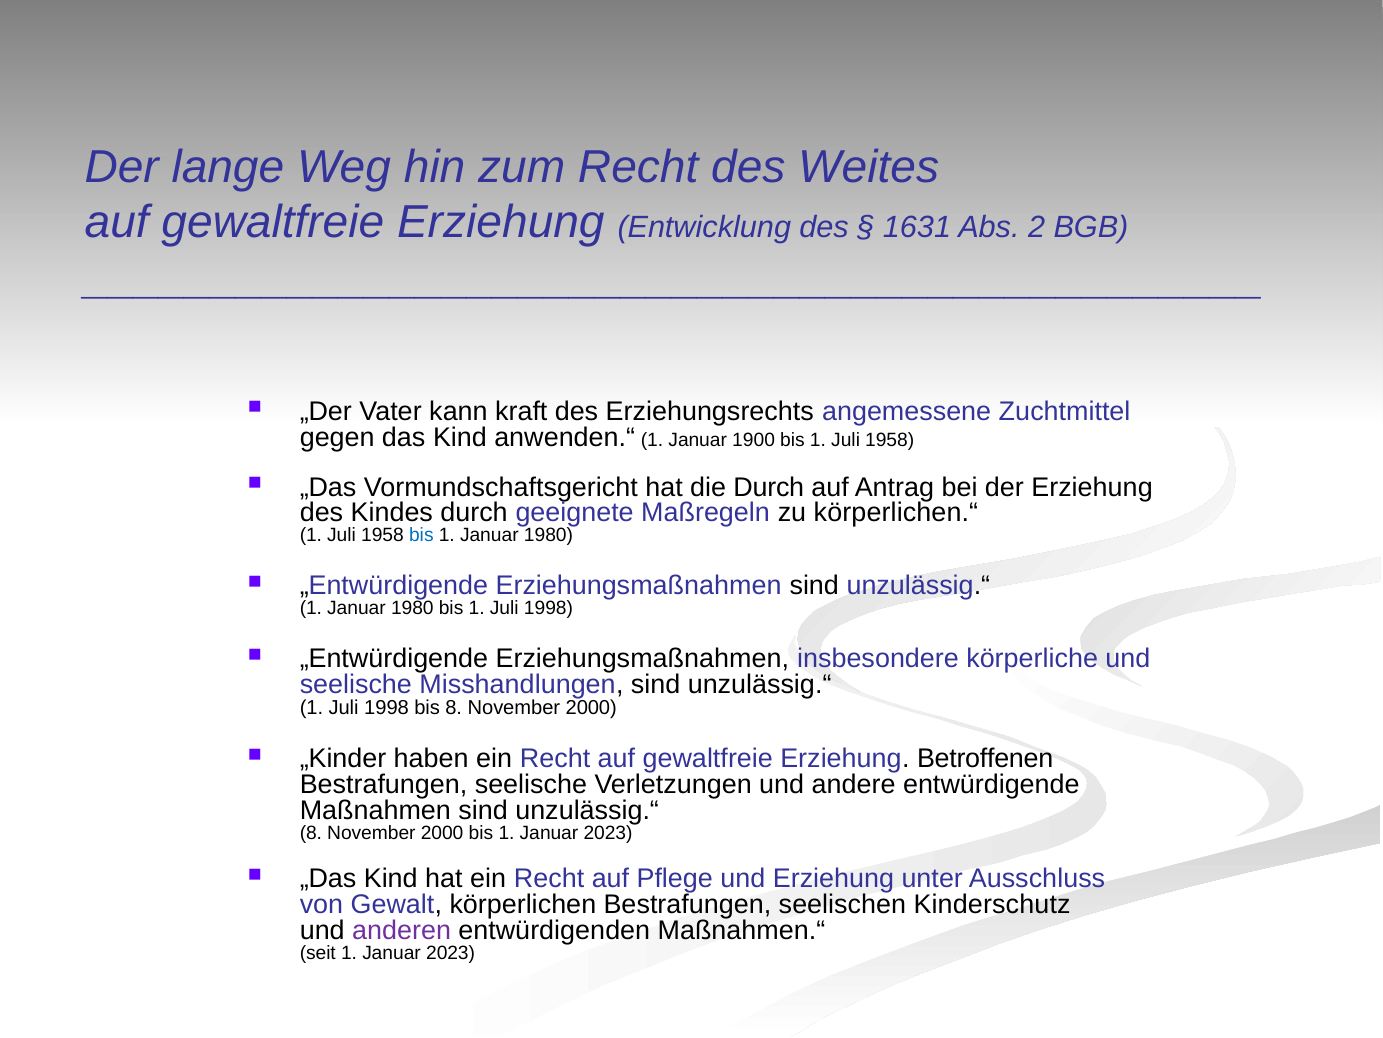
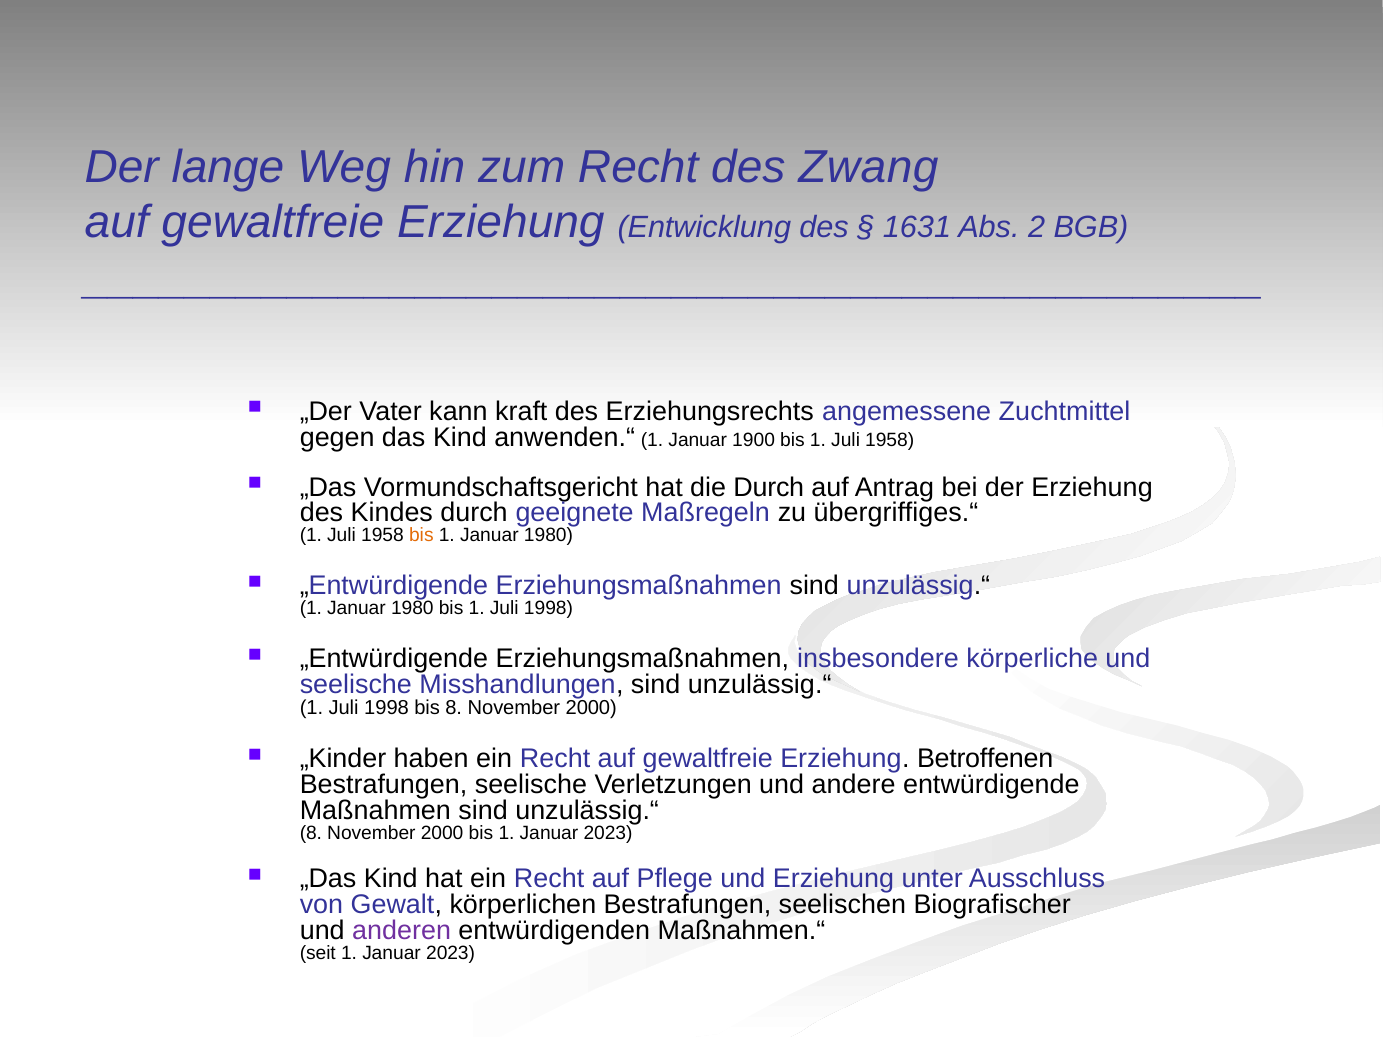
Weites: Weites -> Zwang (868, 167)
körperlichen.“: körperlichen.“ -> übergriffiges.“ (896, 513)
bis colour: blue -> orange (421, 535)
Kinderschutz: Kinderschutz -> Biografischer (992, 904)
